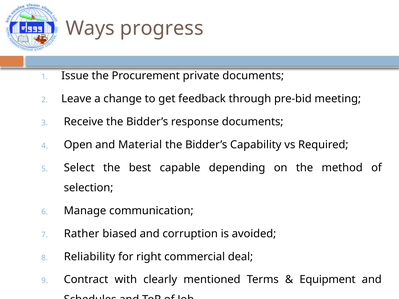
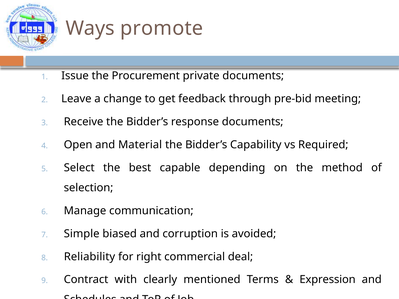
progress: progress -> promote (162, 28)
Rather: Rather -> Simple (82, 234)
Equipment: Equipment -> Expression (328, 280)
